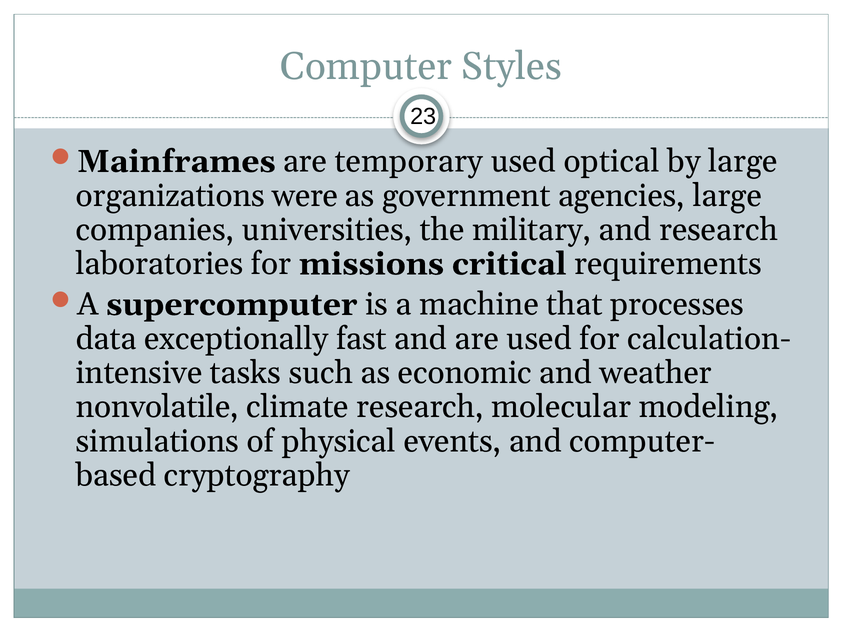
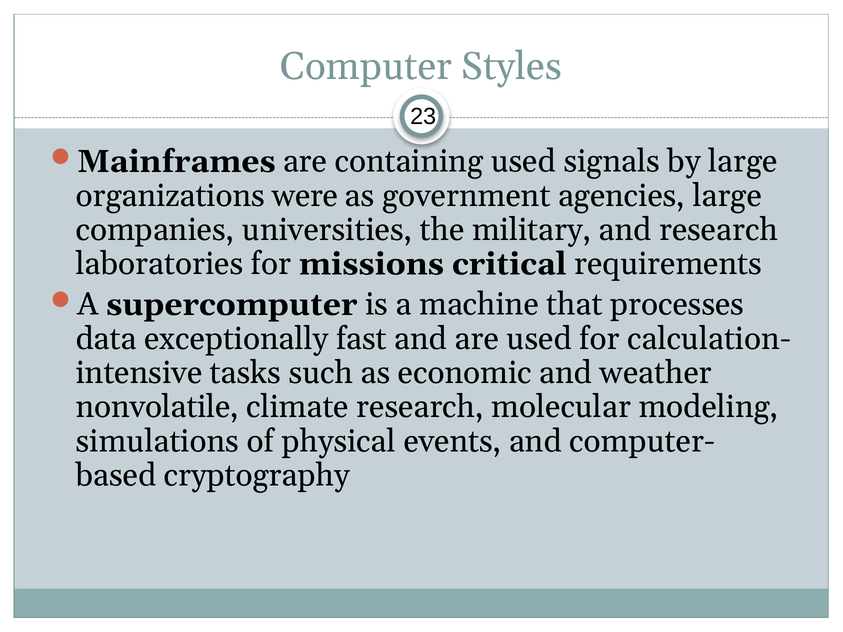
temporary: temporary -> containing (409, 162)
optical: optical -> signals (612, 162)
